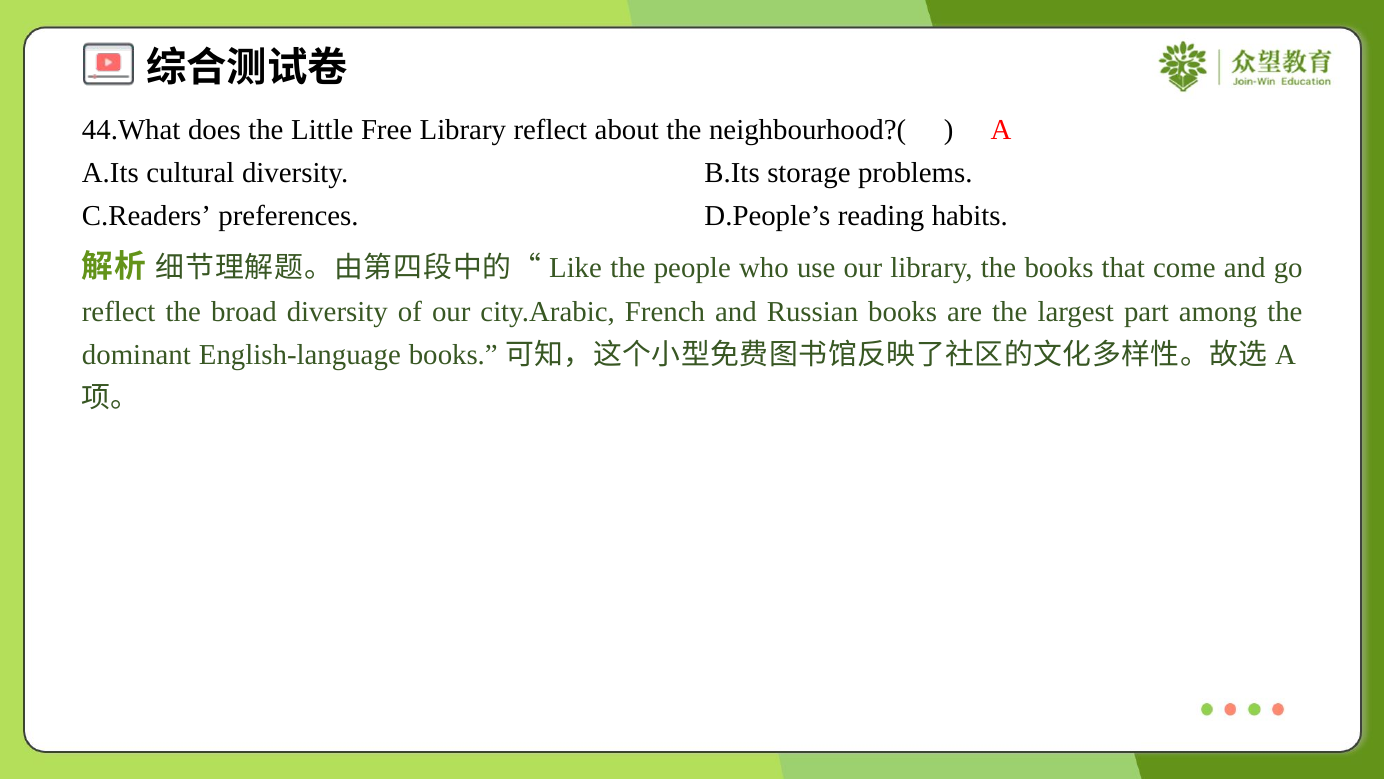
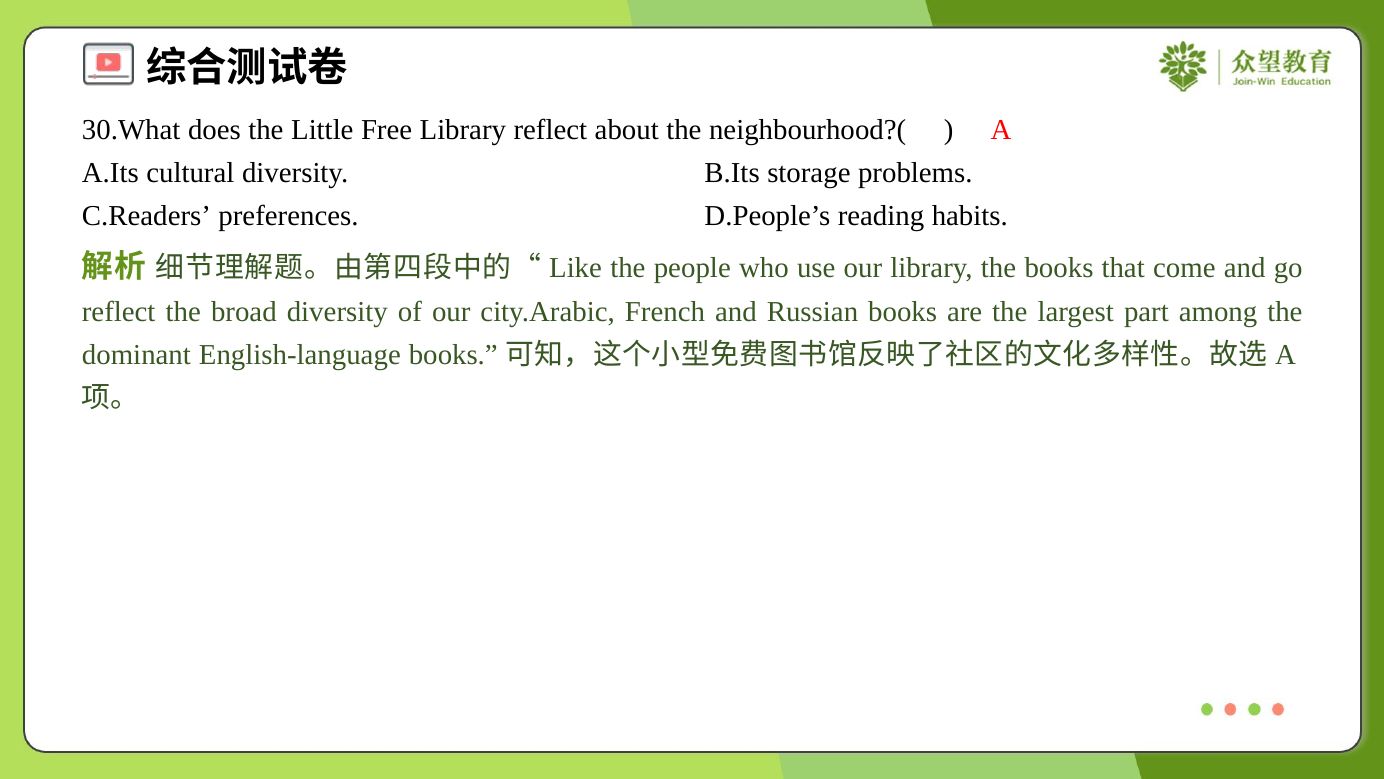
44.What: 44.What -> 30.What (131, 130)
